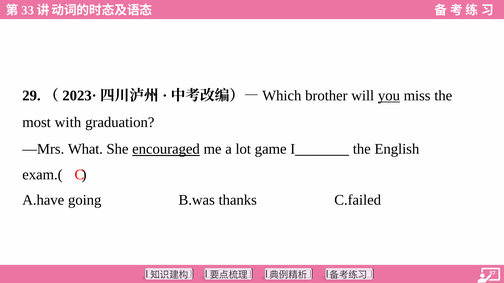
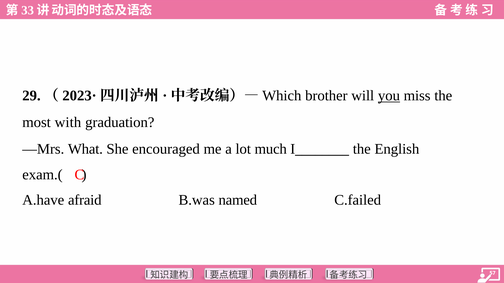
encouraged underline: present -> none (166, 149)
game: game -> much (271, 149)
going: going -> afraid (85, 200)
thanks: thanks -> named (238, 200)
